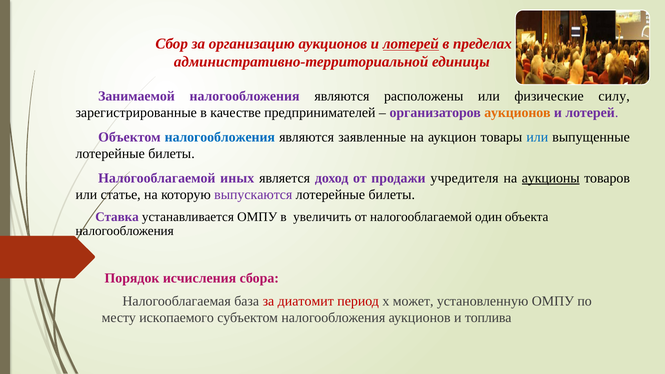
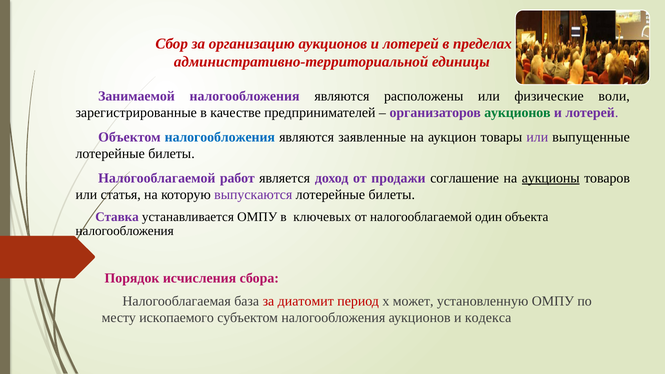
лотерей underline: present -> none (411, 44)
силу: силу -> воли (614, 96)
аукционов colour: orange -> green (517, 113)
или colour: blue -> purple (537, 137)
иных: иных -> работ (237, 178)
учредителя: учредителя -> соглашение (465, 178)
статье: статье -> статья (121, 195)
увеличить: увеличить -> ключевых (322, 217)
топлива: топлива -> кодекса (488, 318)
